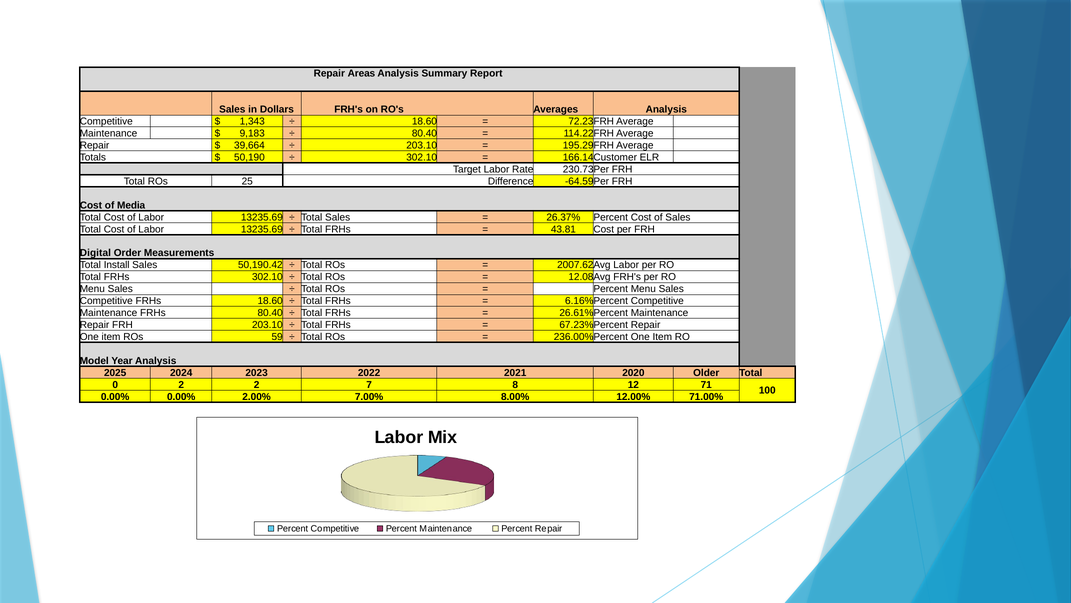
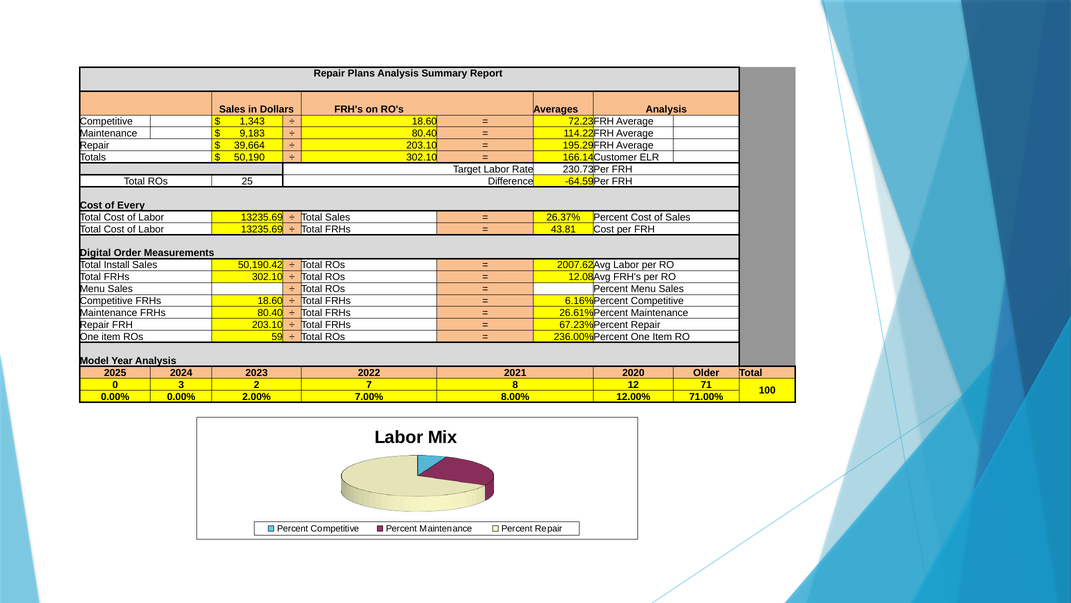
Areas: Areas -> Plans (361, 74)
Media: Media -> Every (131, 205)
0 2: 2 -> 3 (181, 384)
